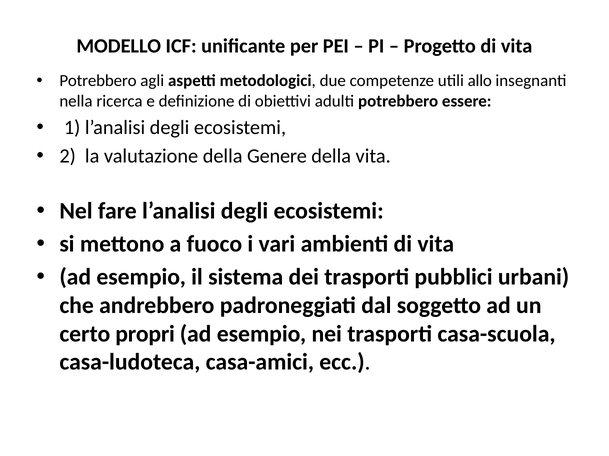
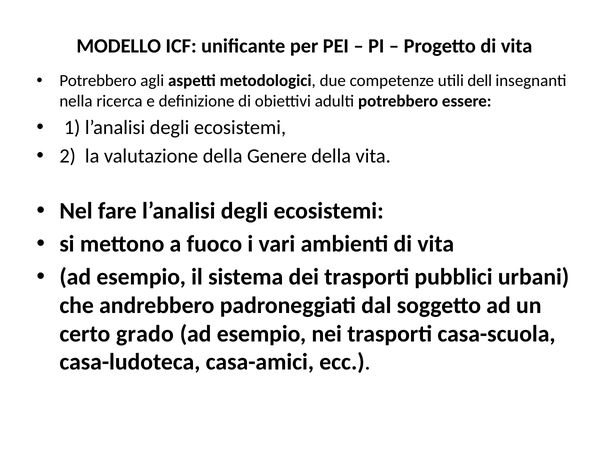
allo: allo -> dell (480, 81)
propri: propri -> grado (145, 334)
